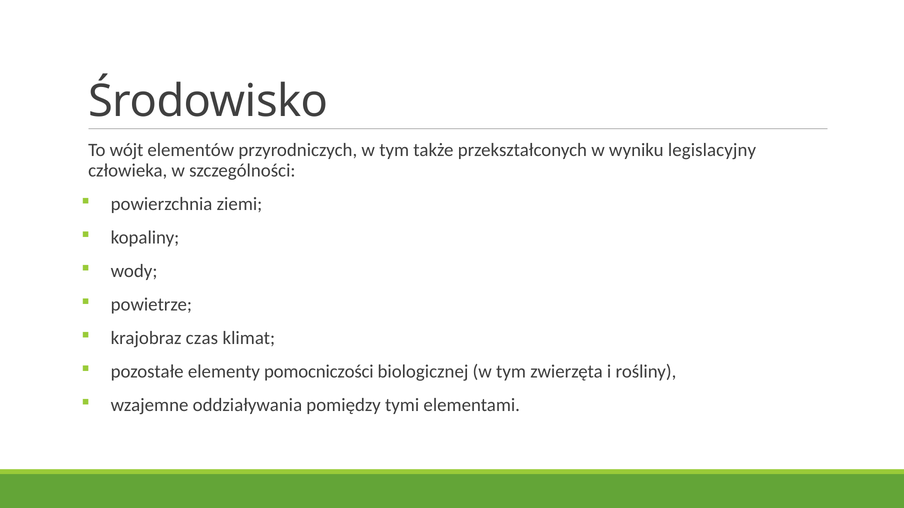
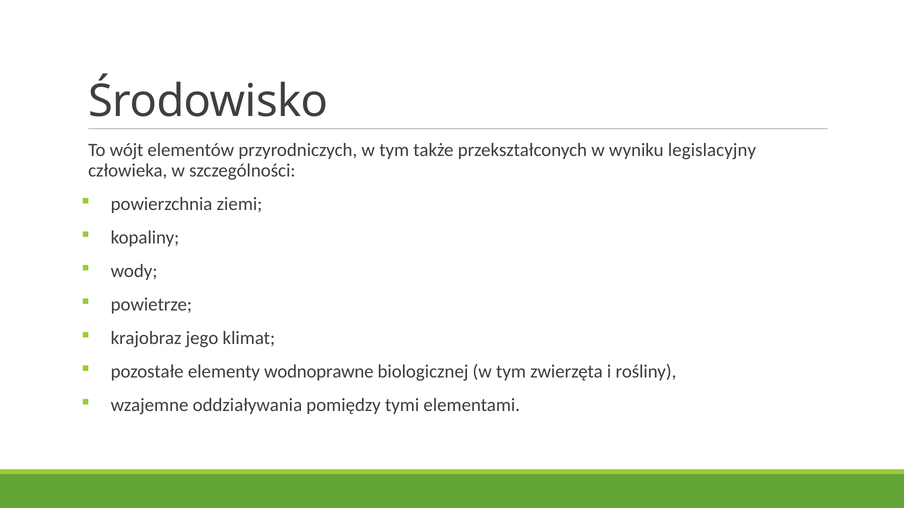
czas: czas -> jego (202, 338)
pomocniczości: pomocniczości -> wodnoprawne (319, 372)
